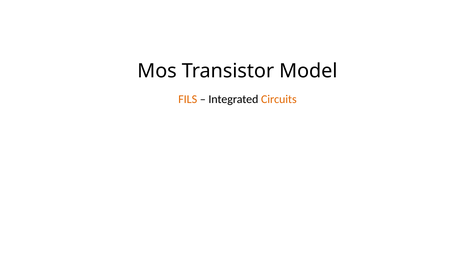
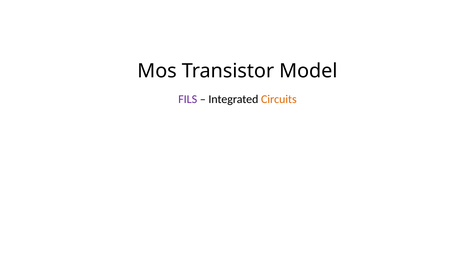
FILS colour: orange -> purple (188, 99)
